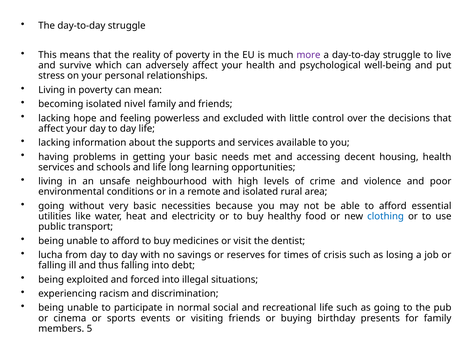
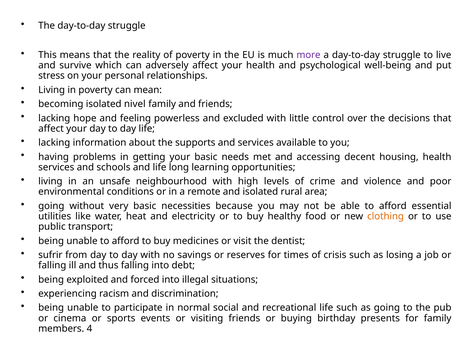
clothing colour: blue -> orange (386, 216)
lucha: lucha -> sufrir (50, 255)
5: 5 -> 4 (89, 328)
